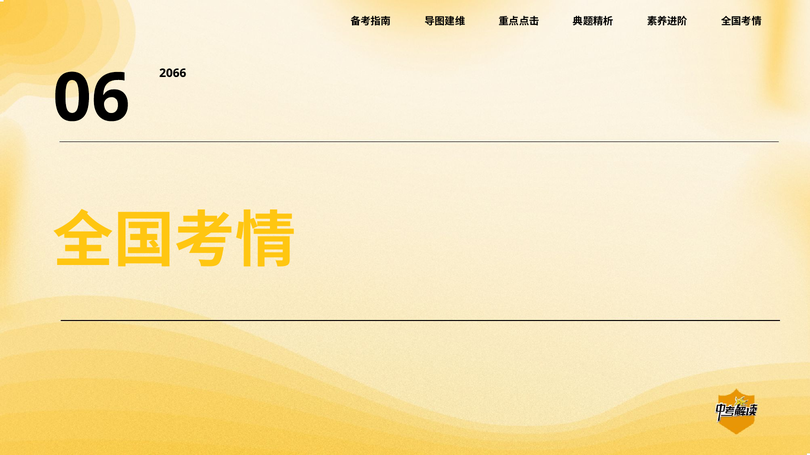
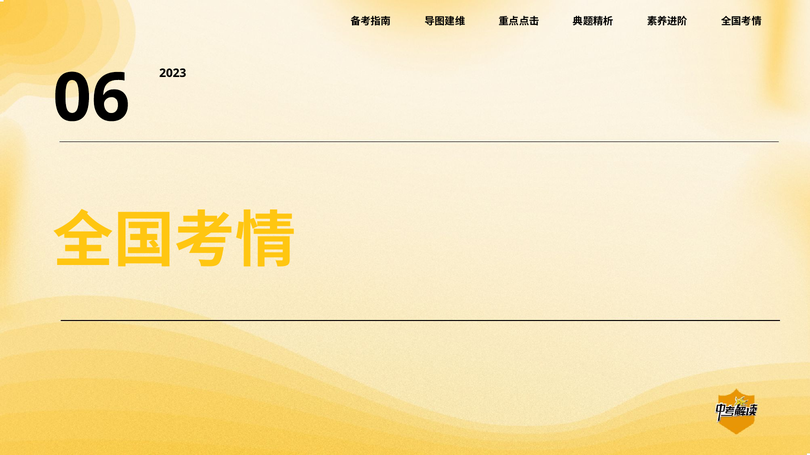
2066: 2066 -> 2023 (173, 73)
